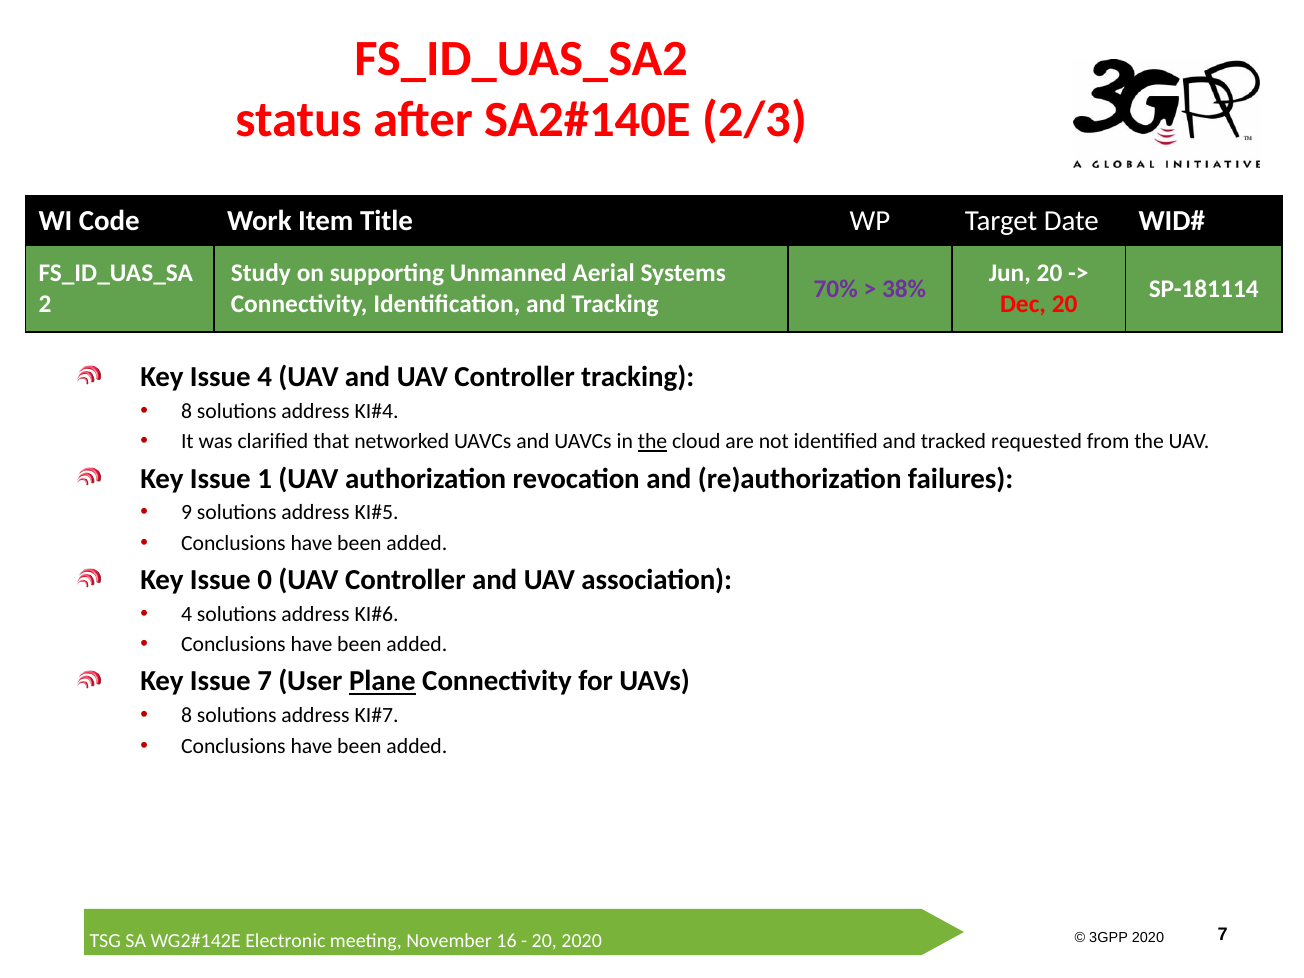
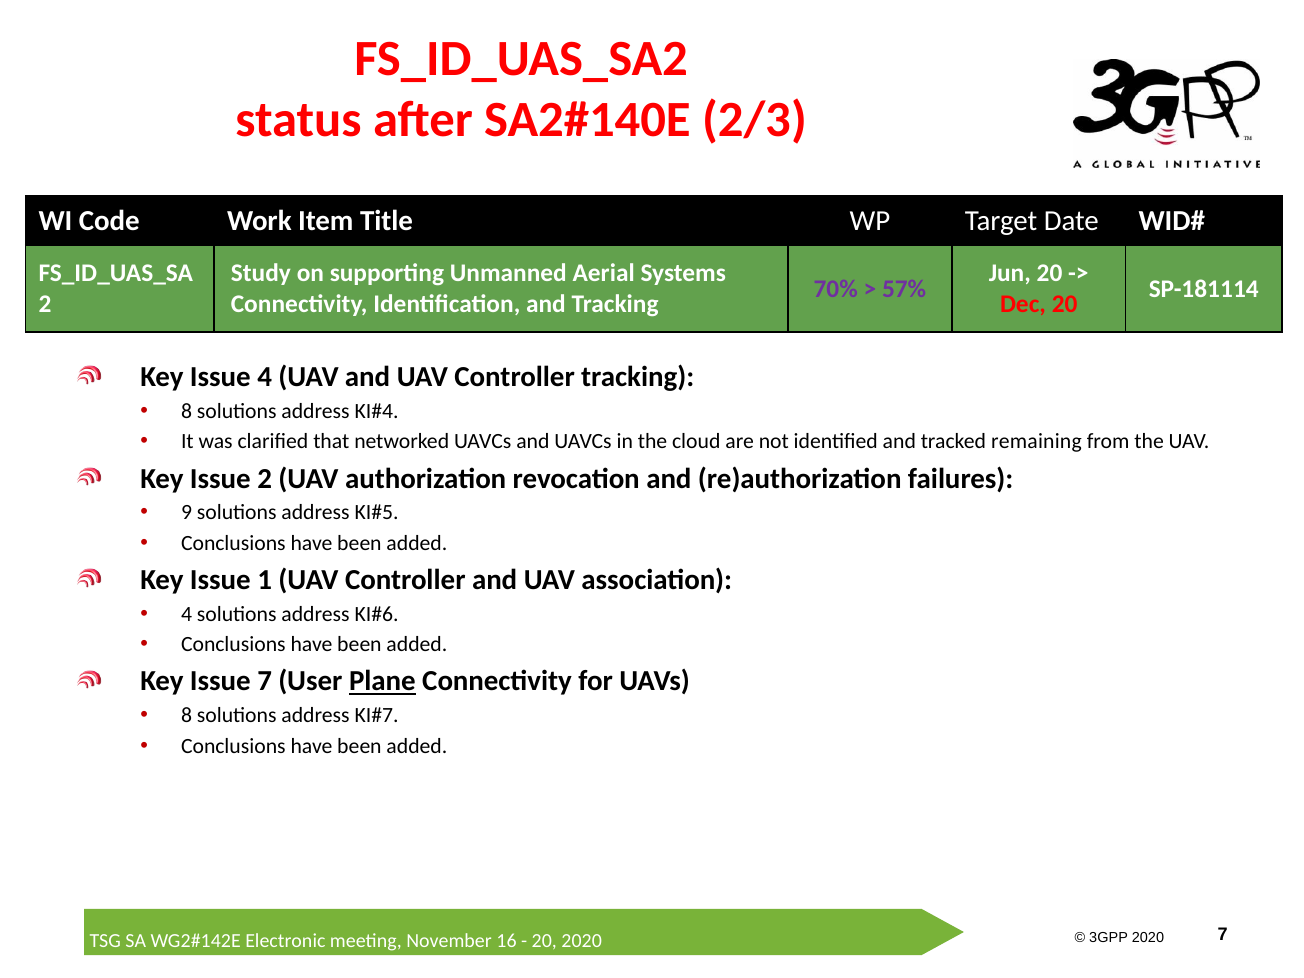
38%: 38% -> 57% (904, 289)
the underline: present -> none (653, 442)
requested: requested -> remaining (1036, 442)
Issue 1: 1 -> 2 (265, 479)
0: 0 -> 1 (265, 580)
